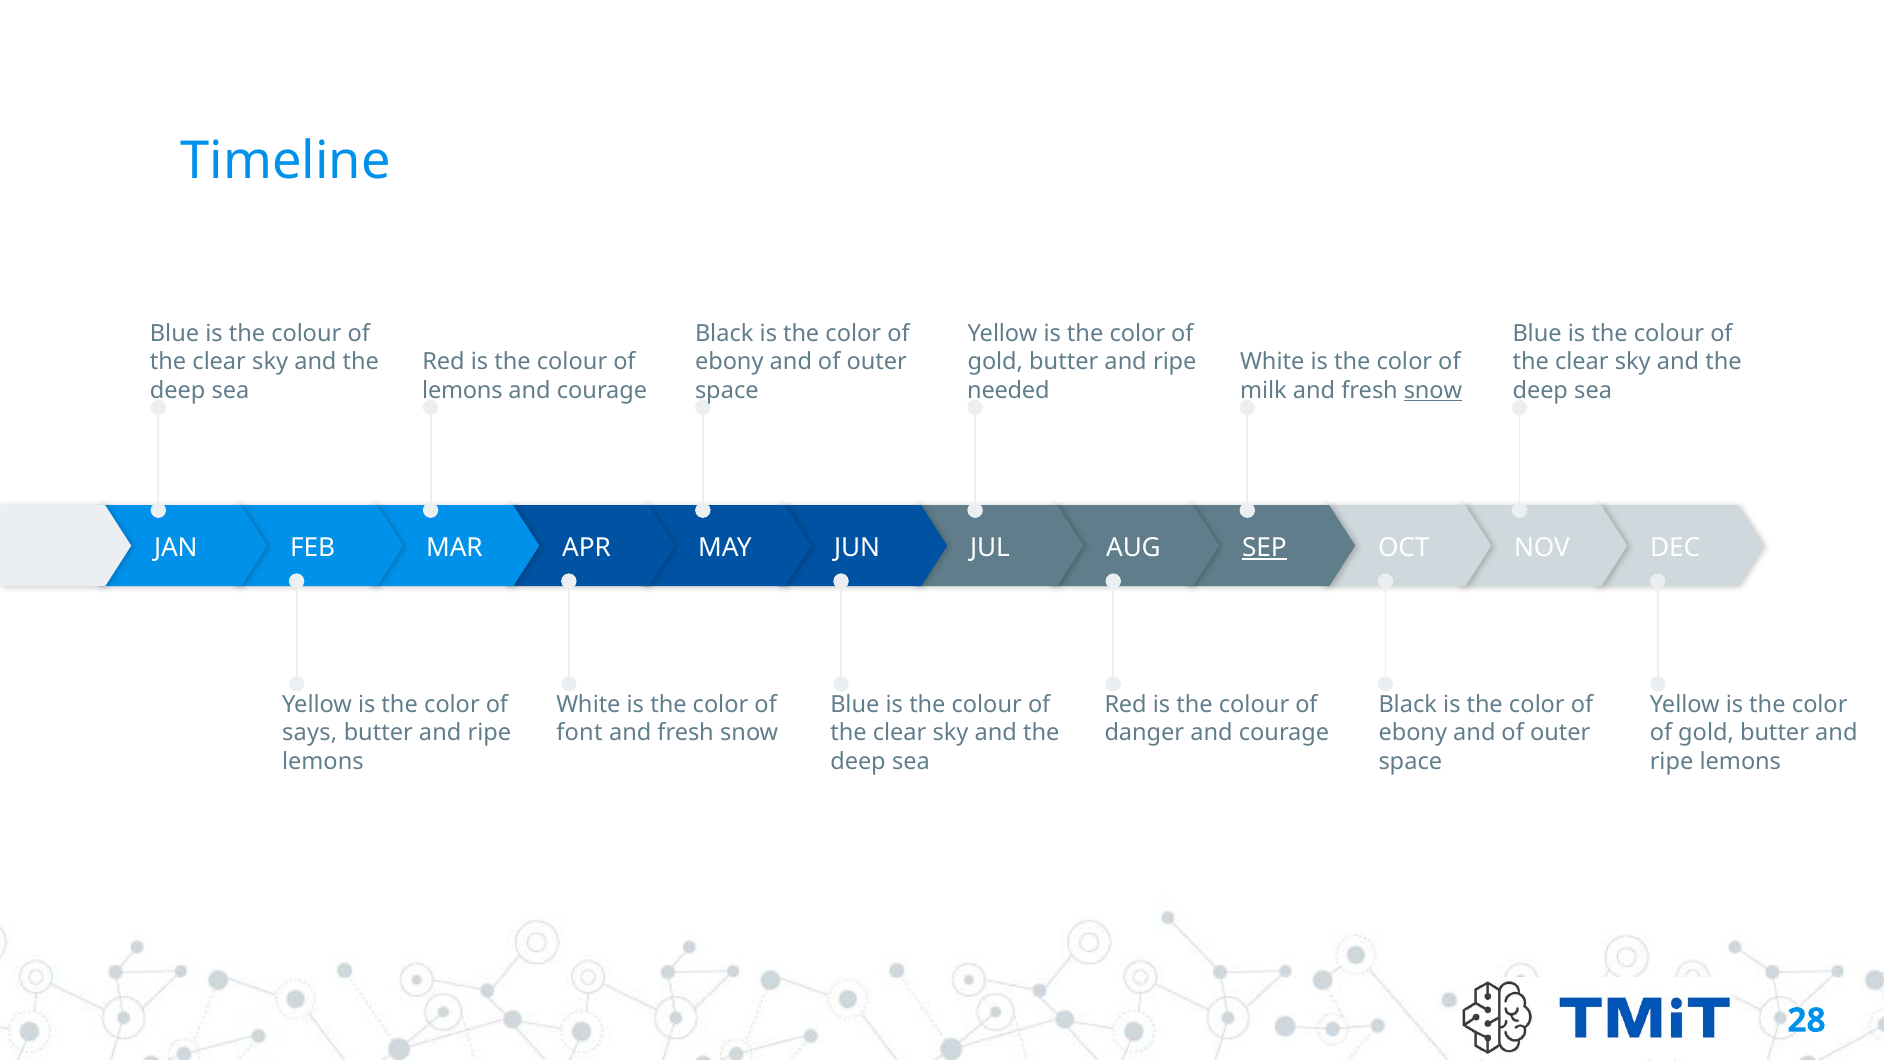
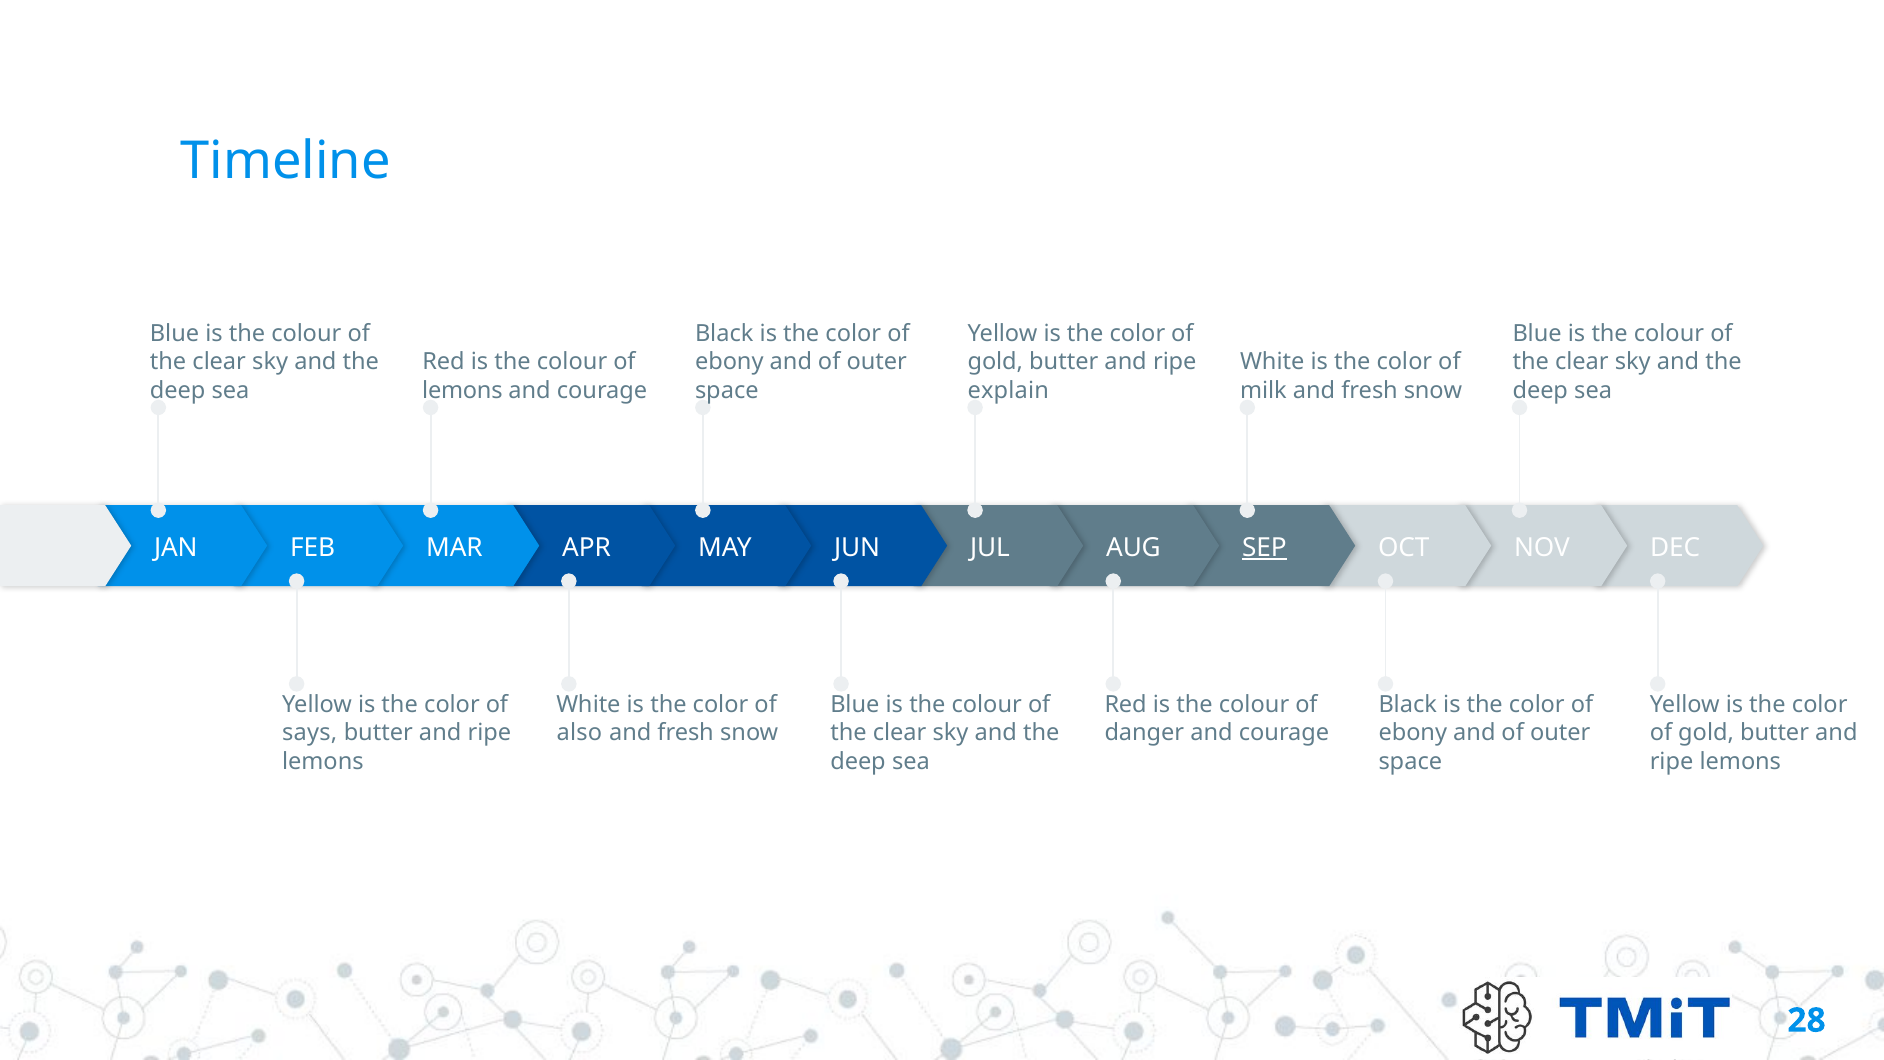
needed: needed -> explain (1008, 390)
snow underline: present -> none (1433, 390)
font: font -> also (579, 733)
